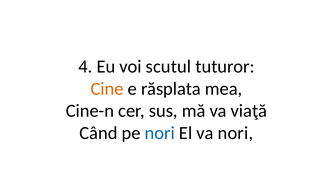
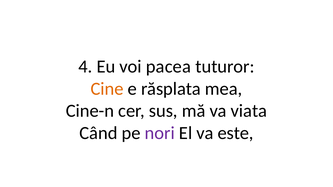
scutul: scutul -> pacea (168, 67)
viaţă: viaţă -> viata (249, 111)
nori colour: blue -> purple (160, 133)
va nori: nori -> este (236, 133)
